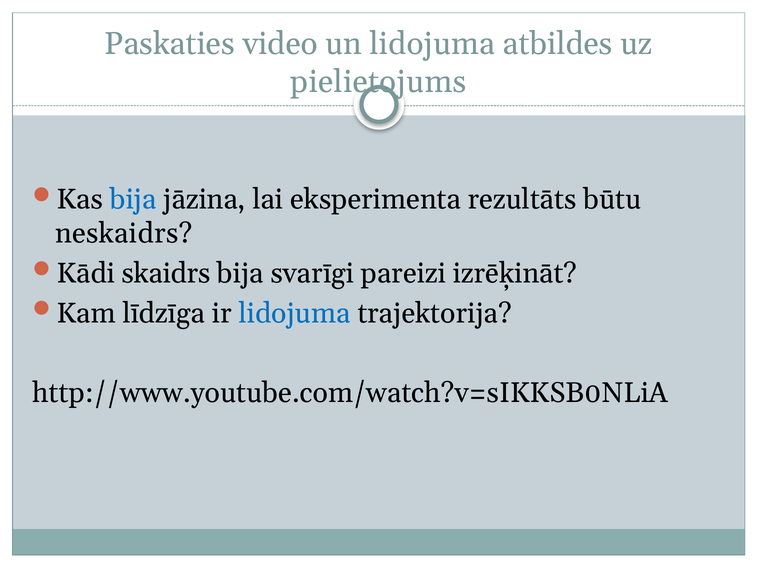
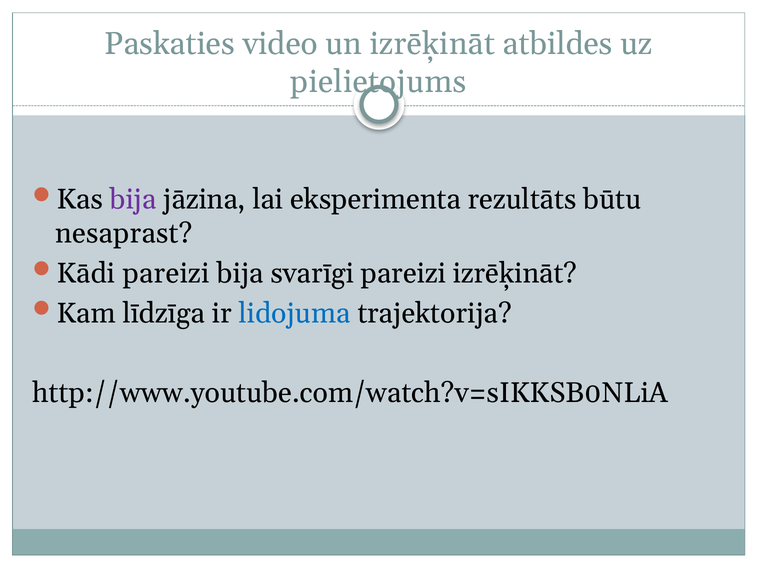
un lidojuma: lidojuma -> izrēķināt (432, 44)
bija colour: blue -> purple (133, 200)
neskaidrs: neskaidrs -> nesaprast (124, 234)
Kādi skaidrs: skaidrs -> pareizi (166, 274)
